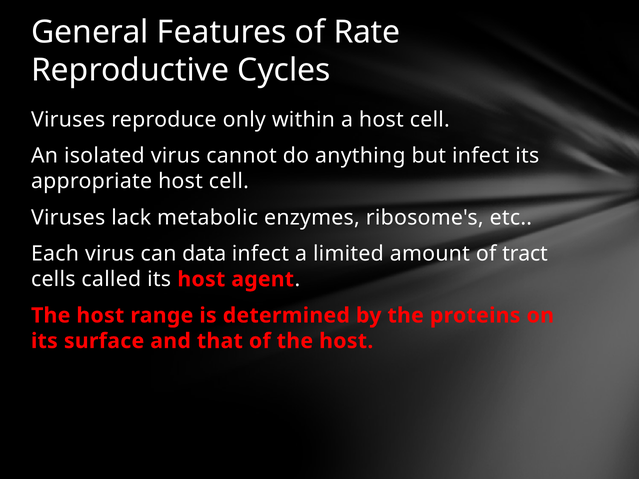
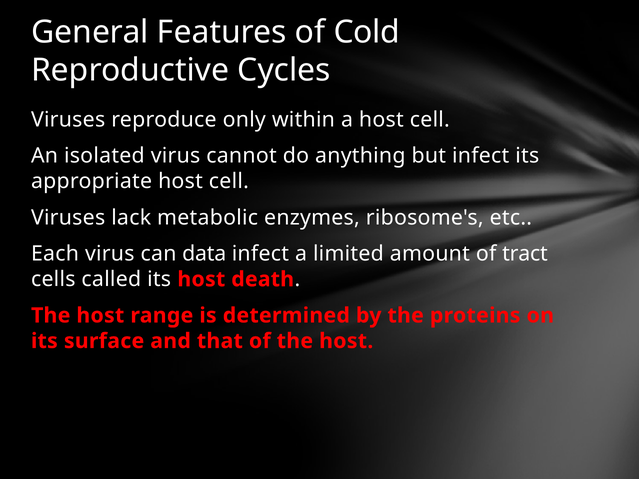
Rate: Rate -> Cold (367, 32)
agent: agent -> death (263, 279)
